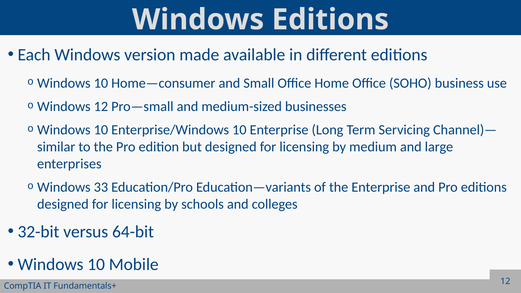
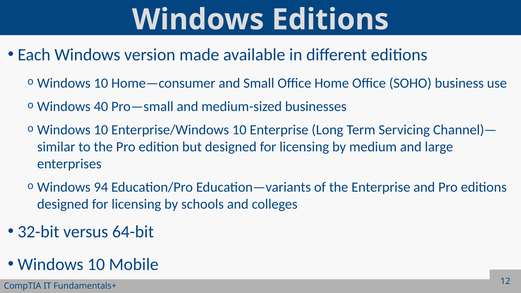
Windows 12: 12 -> 40 (101, 107)
33: 33 -> 94 (101, 187)
